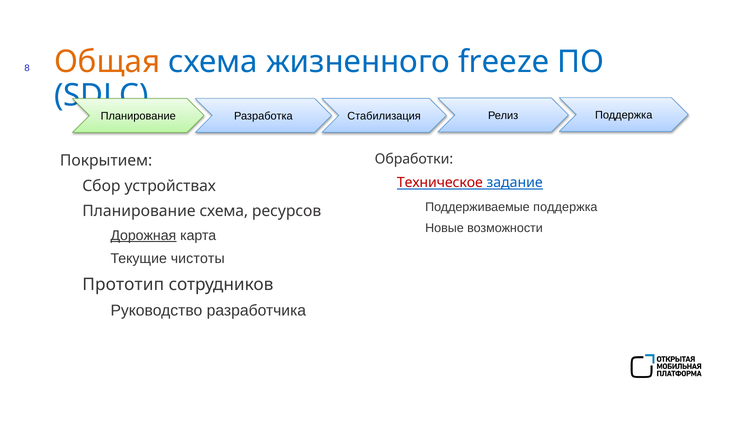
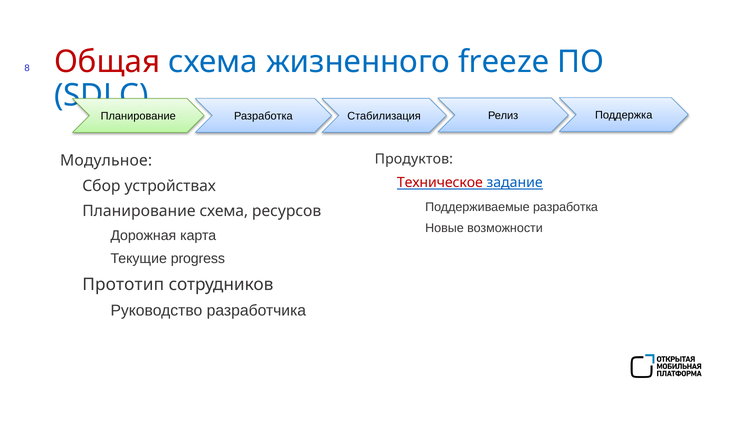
Общая colour: orange -> red (107, 62)
Обработки: Обработки -> Продуктов (414, 159)
Покрытием: Покрытием -> Модульное (106, 161)
Поддерживаемые поддержка: поддержка -> разработка (565, 207)
Дорожная underline: present -> none (143, 236)
чистоты: чистоты -> progress (198, 259)
